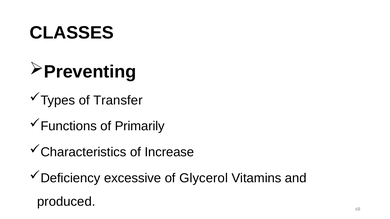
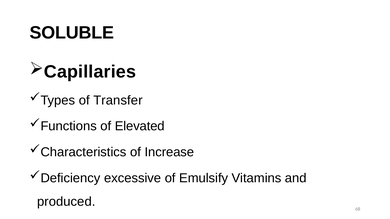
CLASSES: CLASSES -> SOLUBLE (72, 33)
Preventing: Preventing -> Capillaries (90, 72)
Primarily: Primarily -> Elevated (140, 126)
Glycerol: Glycerol -> Emulsify (204, 178)
